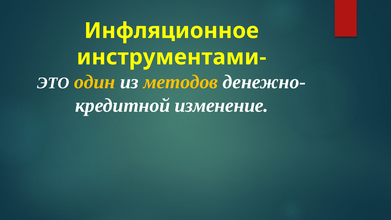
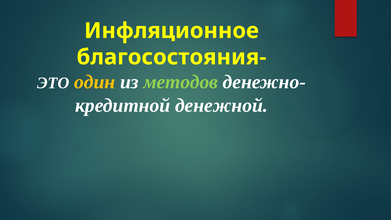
инструментами-: инструментами- -> благосостояния- (171, 57)
методов colour: yellow -> light green (181, 82)
изменение: изменение -> денежной (221, 105)
